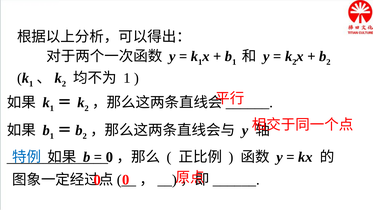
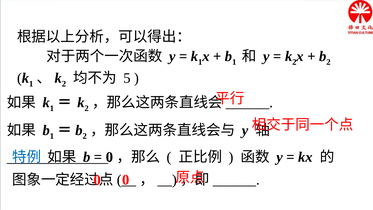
1: 1 -> 5 (127, 78)
